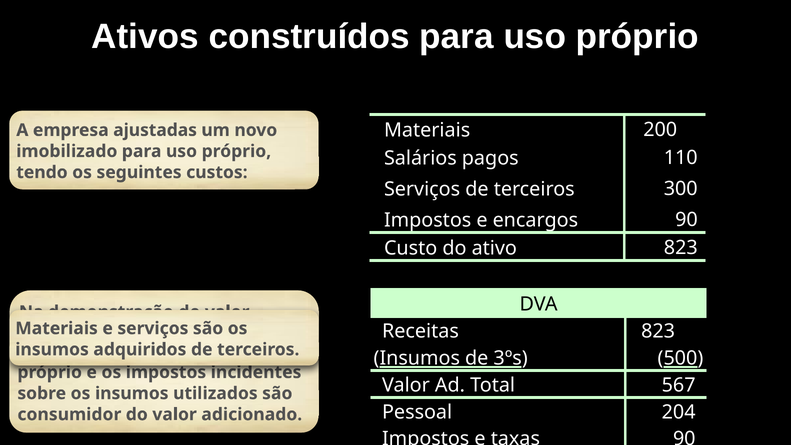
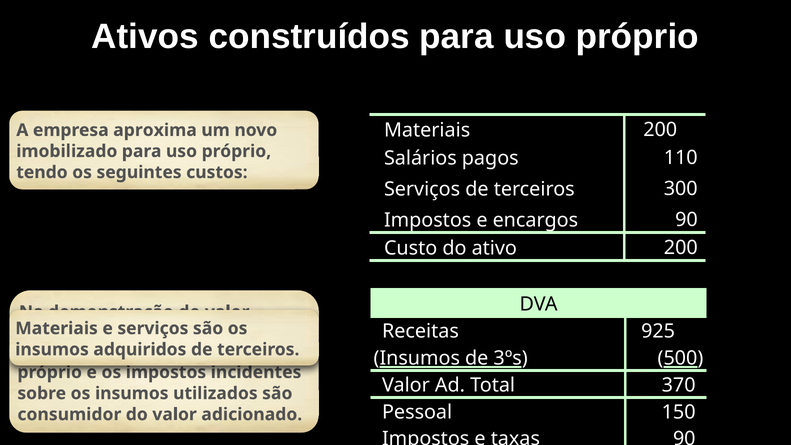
ajustadas: ajustadas -> aproxima (155, 130)
ativo 823: 823 -> 200 (681, 248)
Receitas 823: 823 -> 925 (658, 331)
567: 567 -> 370 (679, 385)
204: 204 -> 150 (679, 412)
